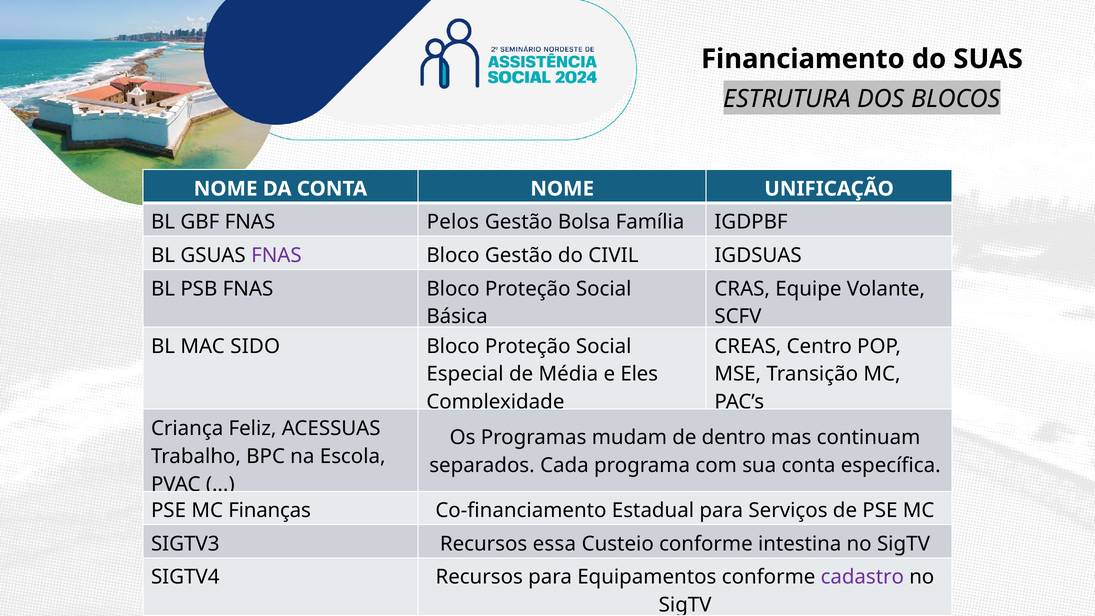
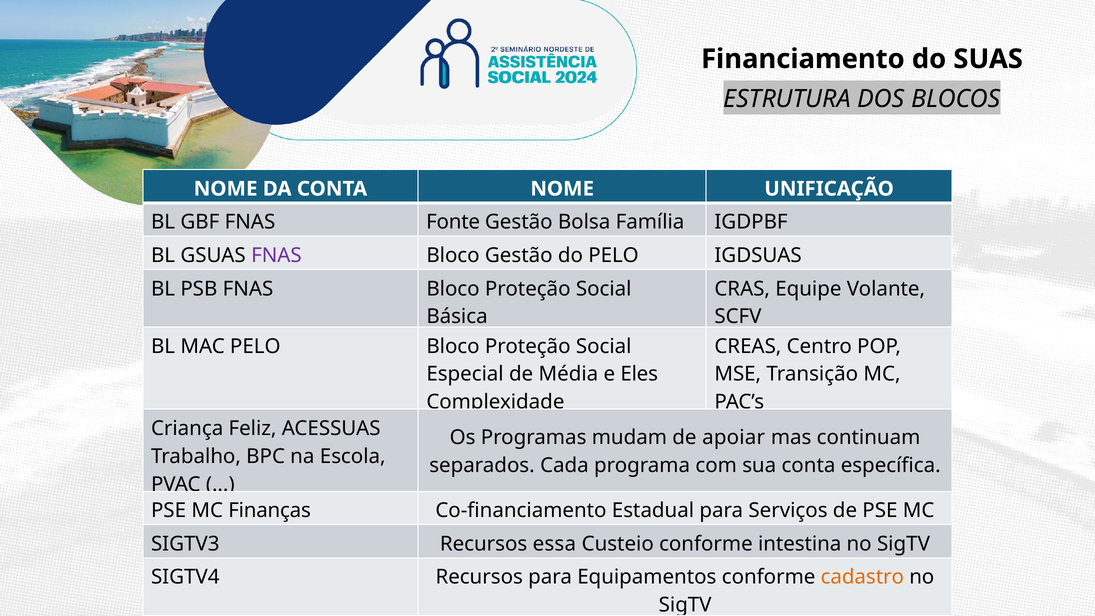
Pelos: Pelos -> Fonte (453, 222)
do CIVIL: CIVIL -> PELO (614, 255)
MAC SIDO: SIDO -> PELO (255, 346)
dentro: dentro -> apoiar (734, 437)
cadastro colour: purple -> orange (862, 577)
